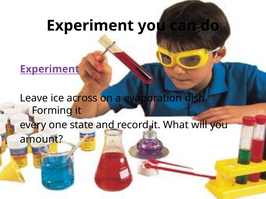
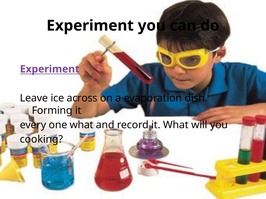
one state: state -> what (82, 125)
amount: amount -> cooking (41, 140)
